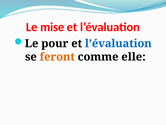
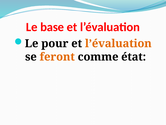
mise: mise -> base (52, 27)
l’évaluation colour: blue -> orange (118, 43)
elle: elle -> état (134, 57)
